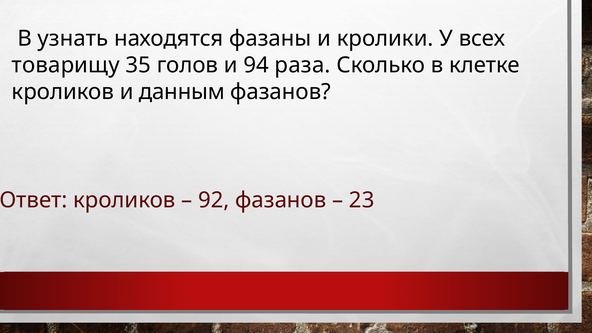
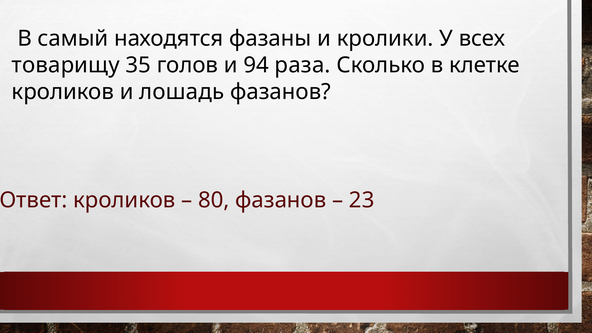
узнать: узнать -> самый (73, 38)
данным: данным -> лошадь (182, 92)
92: 92 -> 80 (214, 200)
